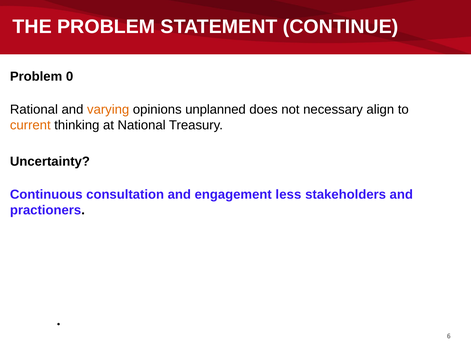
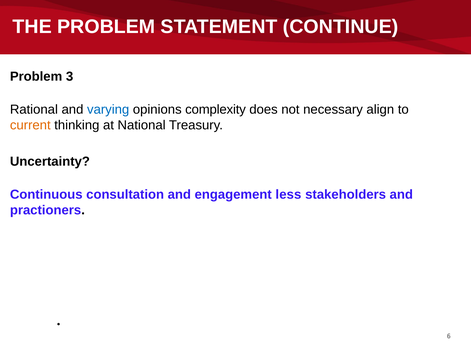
0: 0 -> 3 (70, 76)
varying colour: orange -> blue (108, 109)
unplanned: unplanned -> complexity (216, 109)
